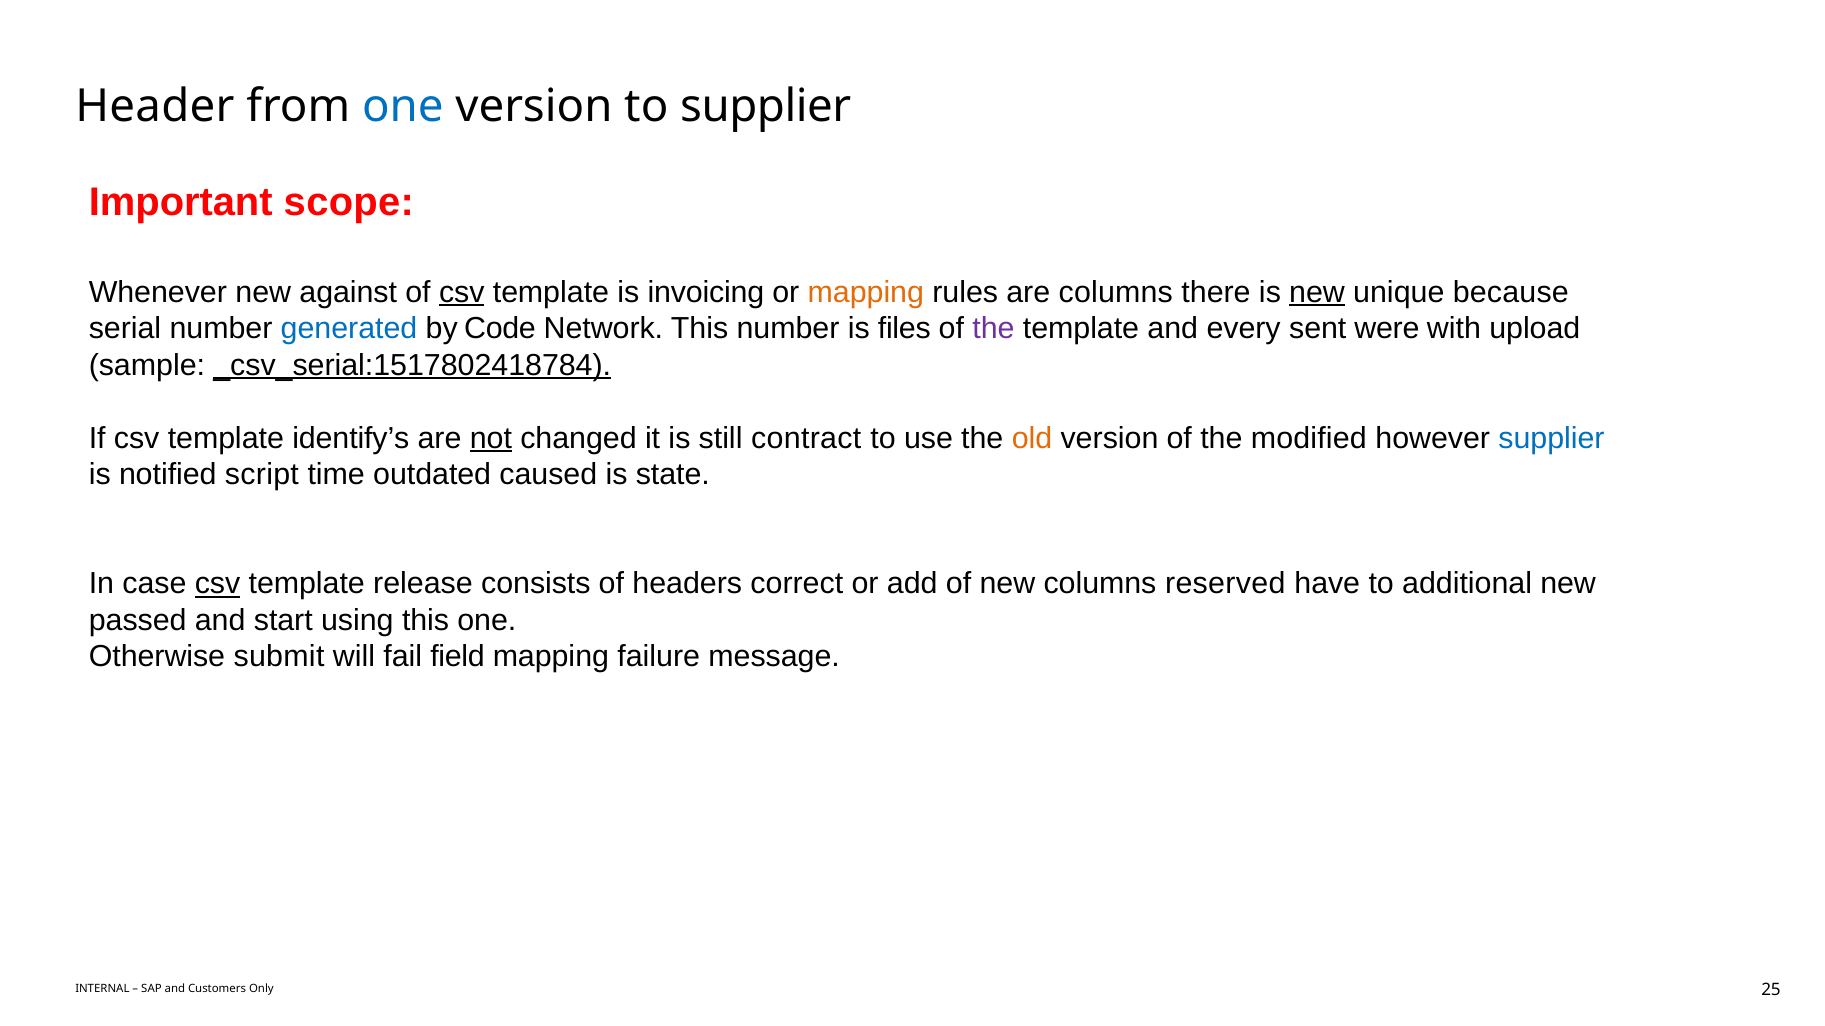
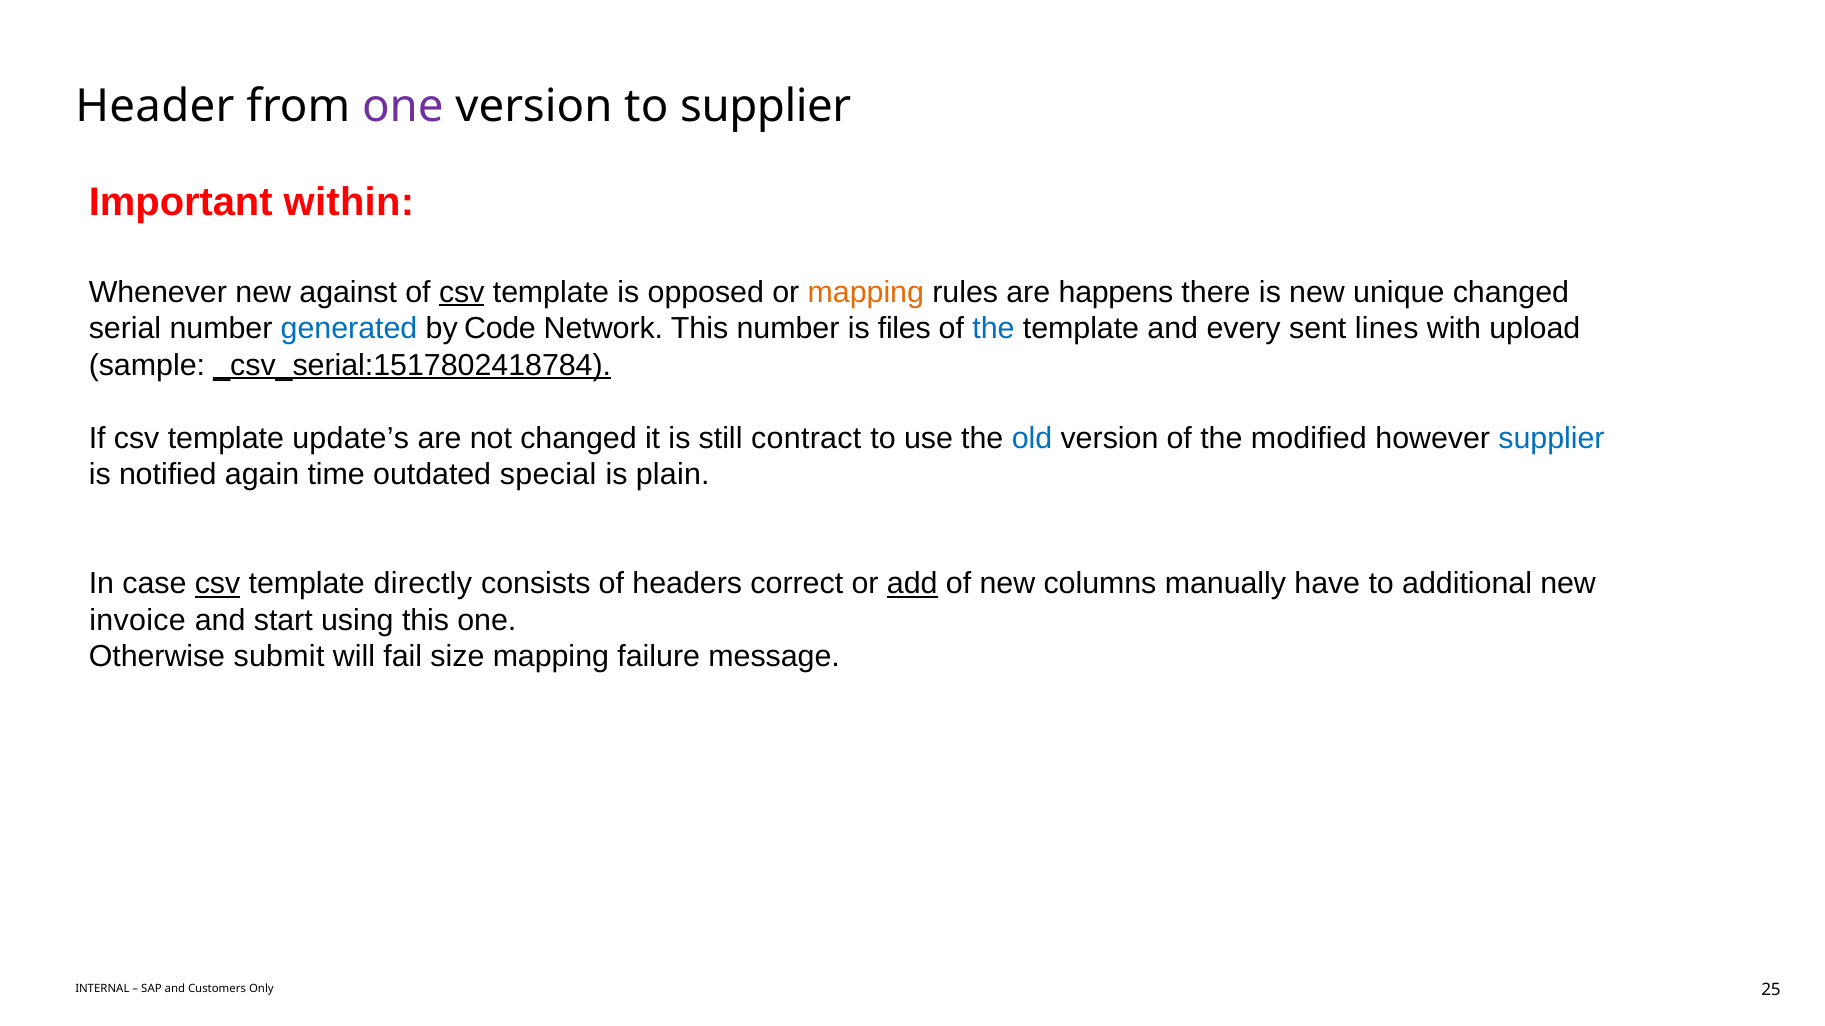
one colour: blue -> purple (403, 106)
scope: scope -> within (349, 203)
invoicing: invoicing -> opposed (706, 292)
are columns: columns -> happens (1116, 292)
new underline: present -> none (1317, 292)
unique because: because -> changed (1511, 292)
the colour: purple -> blue (993, 329)
were: were -> lines (1387, 329)
identify’s: identify’s -> update’s (351, 438)
not underline: present -> none (491, 438)
old colour: orange -> blue (1032, 438)
script: script -> again (262, 475)
caused: caused -> special (548, 475)
state: state -> plain (673, 475)
release: release -> directly (423, 584)
add underline: none -> present (912, 584)
reserved: reserved -> manually (1225, 584)
passed: passed -> invoice (138, 621)
field: field -> size (457, 657)
